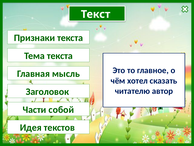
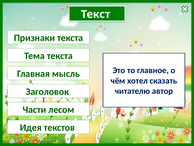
собой: собой -> лесом (61, 109)
